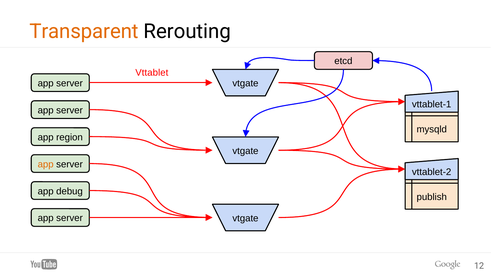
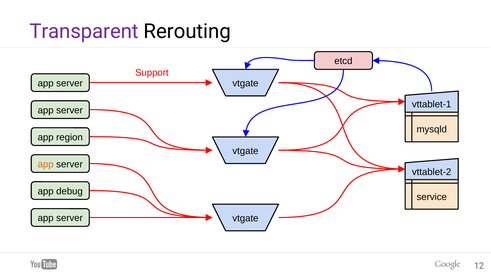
Transparent colour: orange -> purple (84, 32)
Vttablet: Vttablet -> Support (152, 73)
publish: publish -> service (432, 197)
